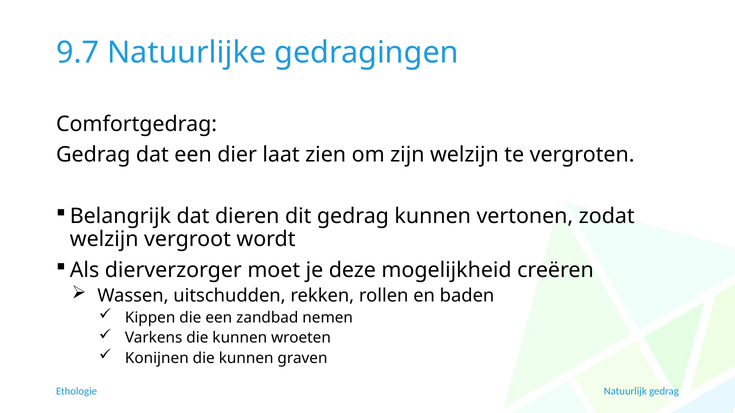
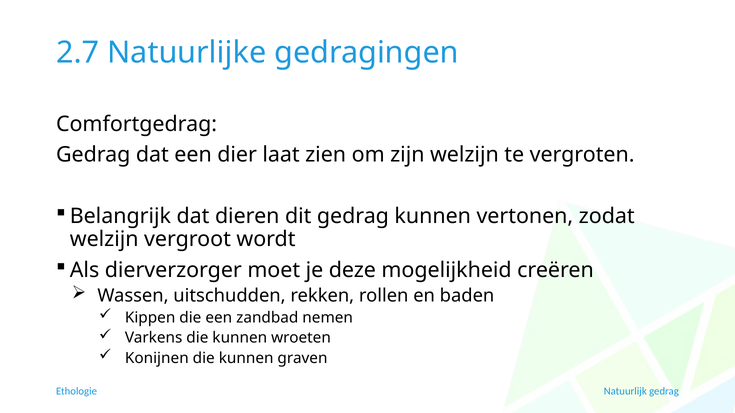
9.7: 9.7 -> 2.7 (78, 53)
